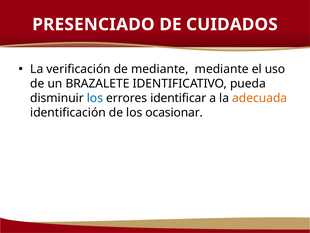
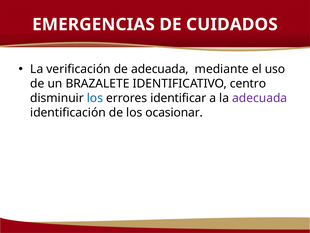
PRESENCIADO: PRESENCIADO -> EMERGENCIAS (93, 24)
de mediante: mediante -> adecuada (160, 69)
pueda: pueda -> centro (248, 84)
adecuada colour: orange -> purple (260, 98)
